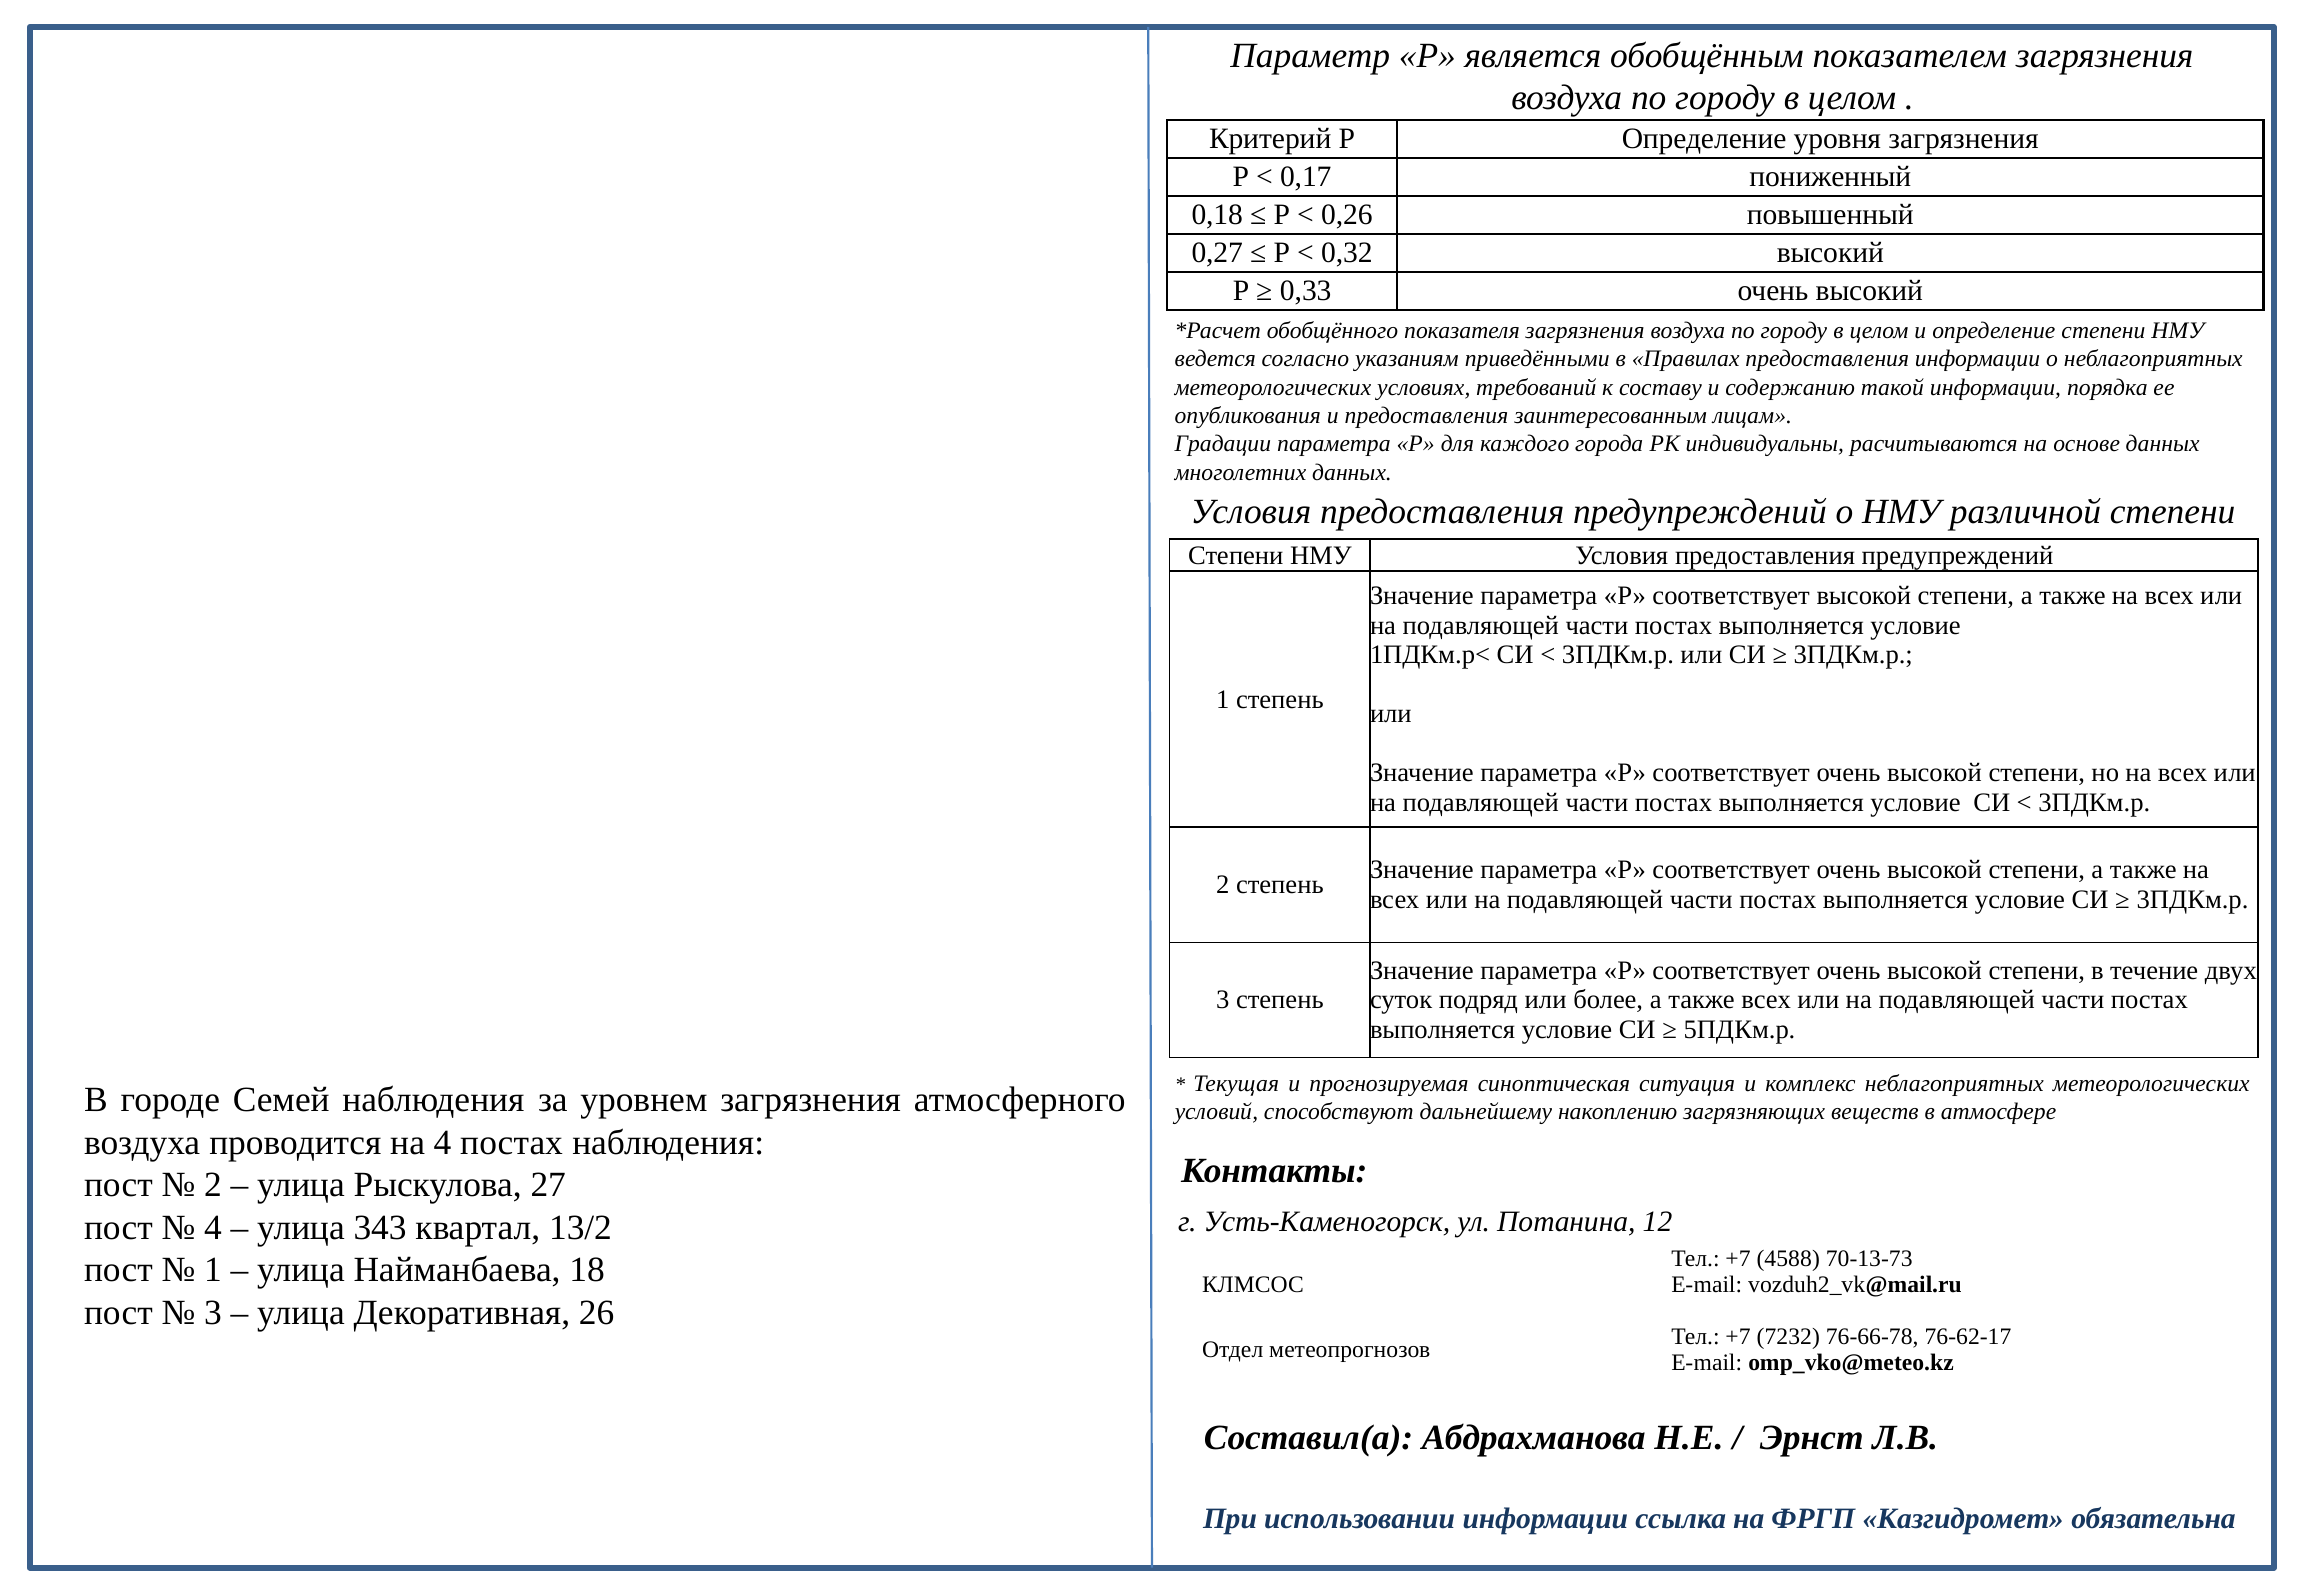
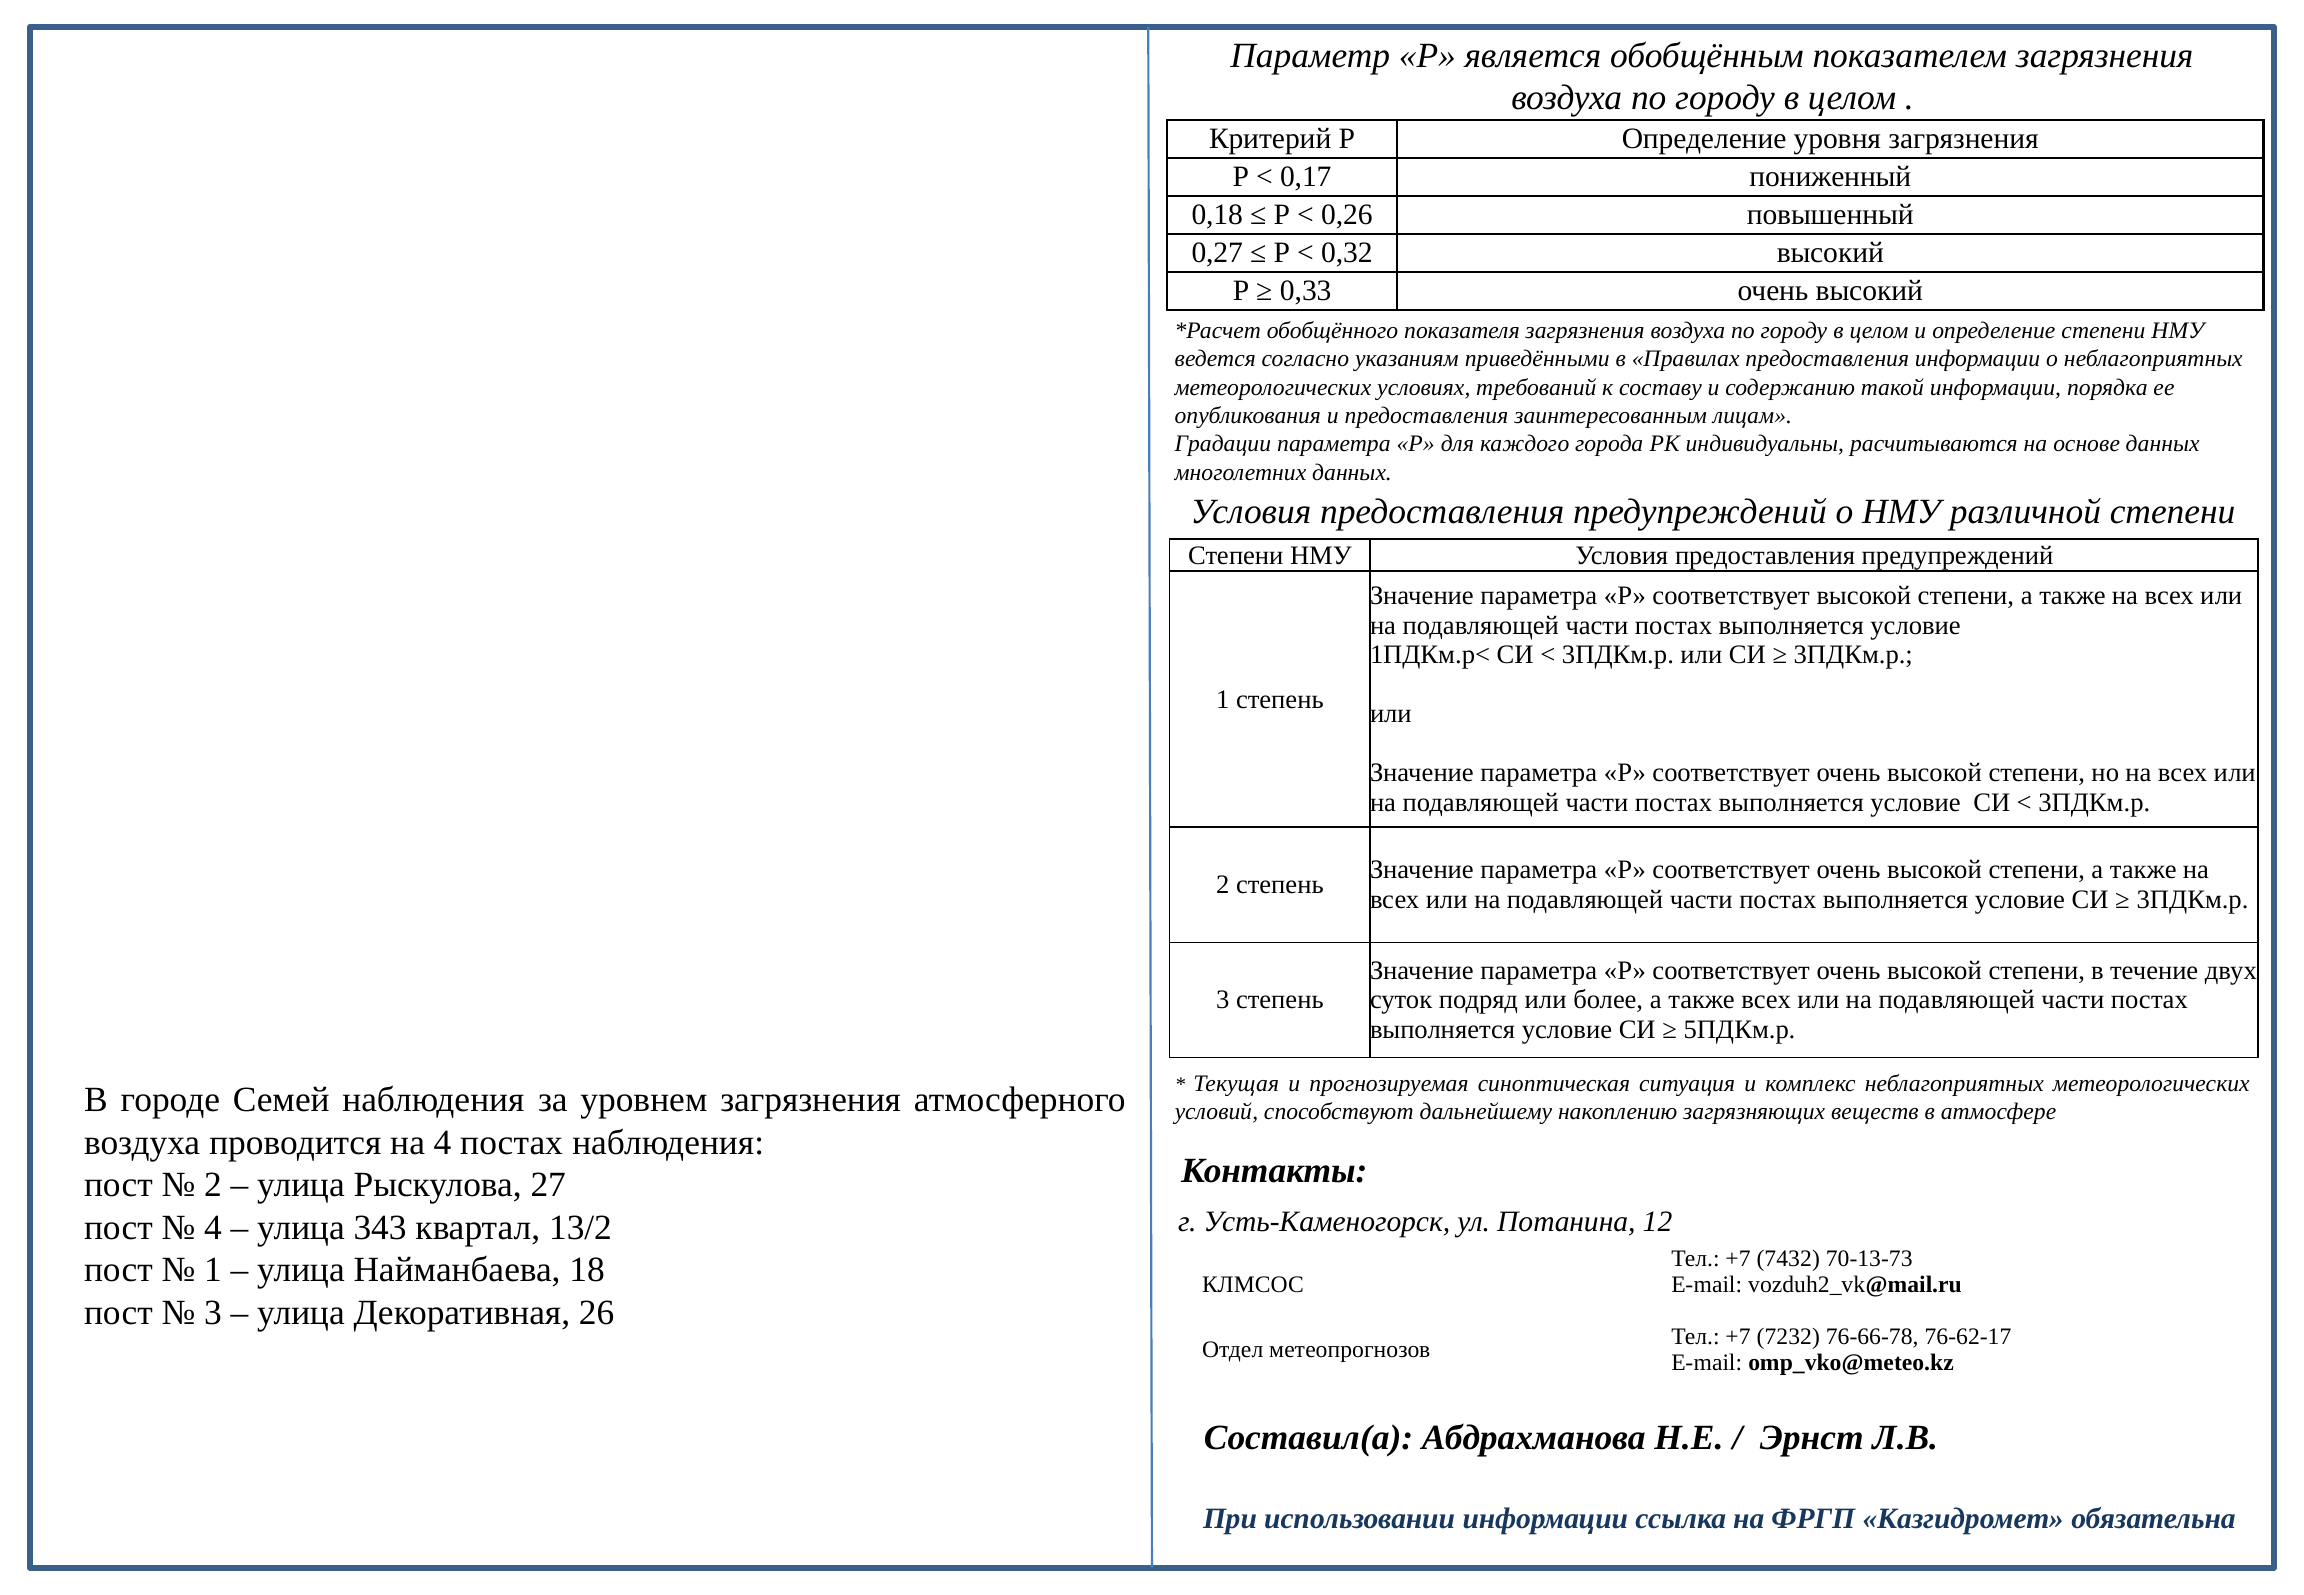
4588: 4588 -> 7432 (1788, 1259)
